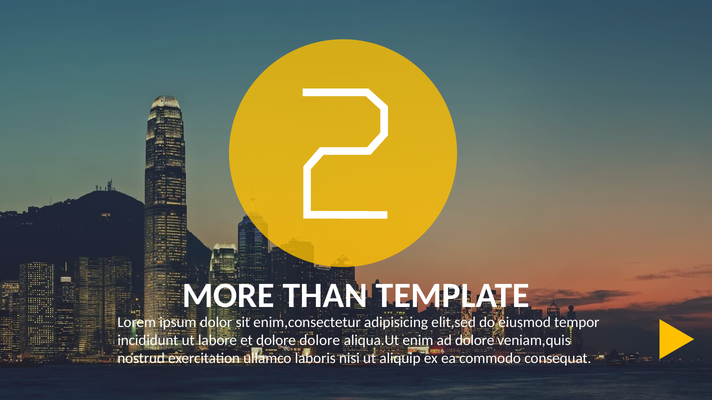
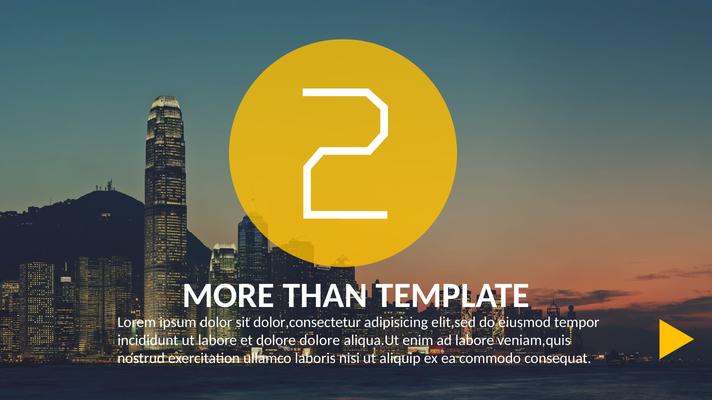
enim,consectetur: enim,consectetur -> dolor,consectetur (307, 323)
ad dolore: dolore -> labore (475, 341)
